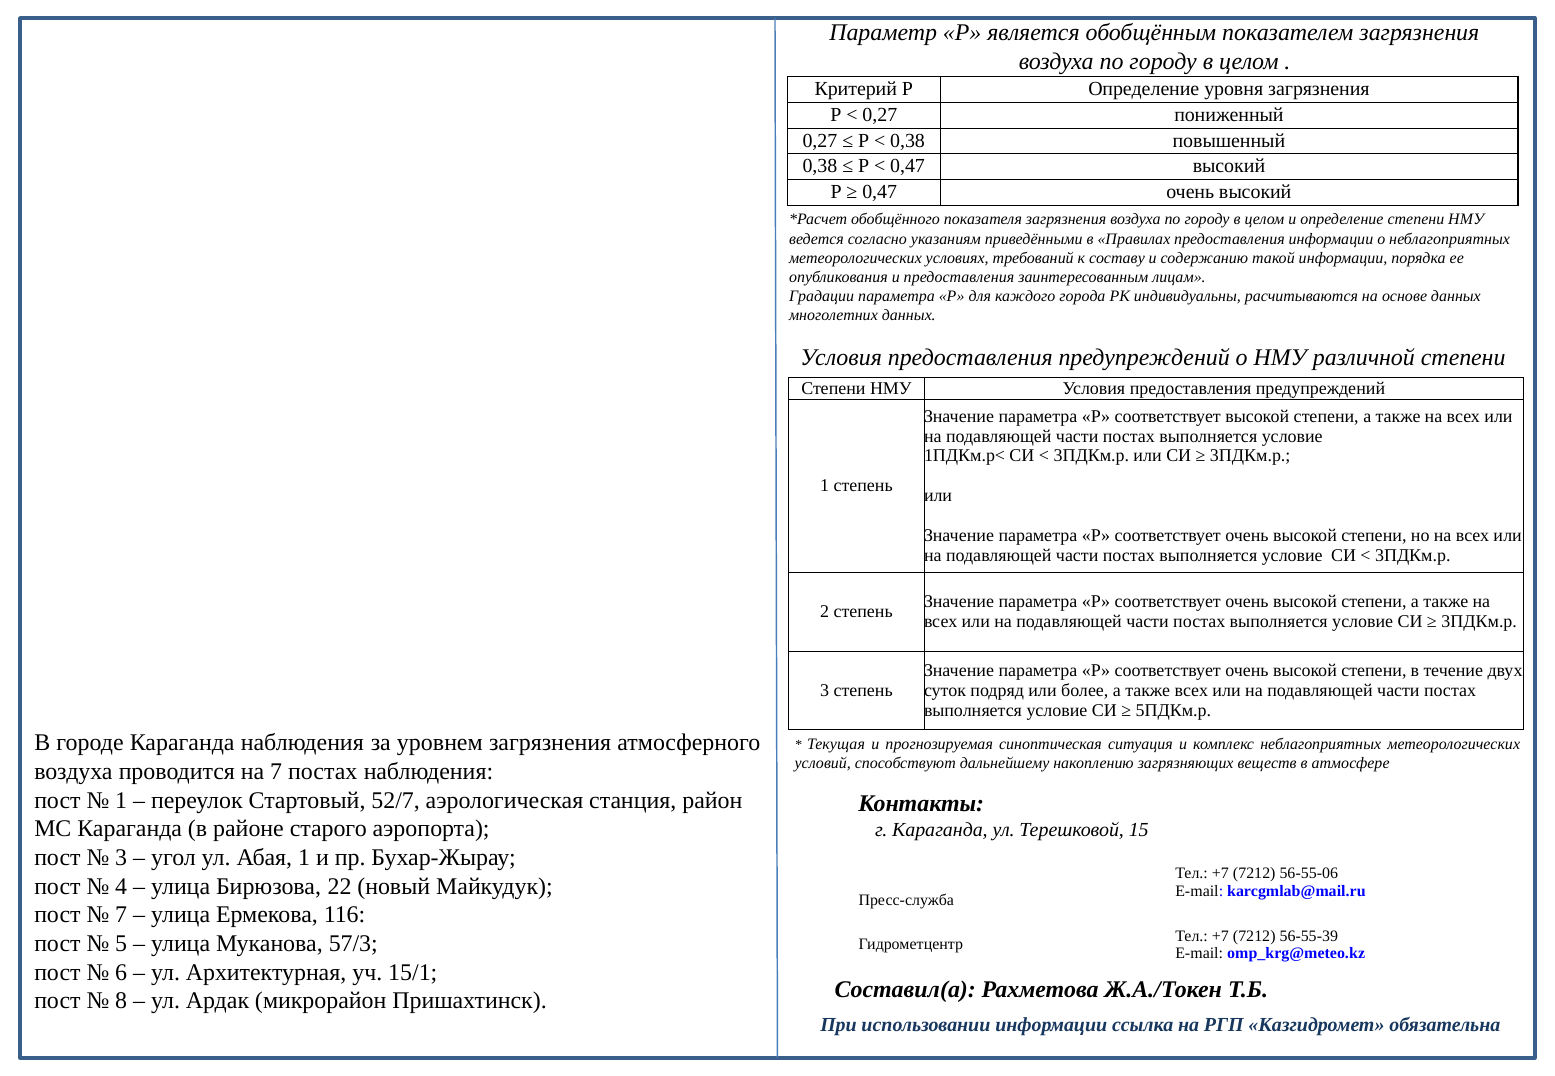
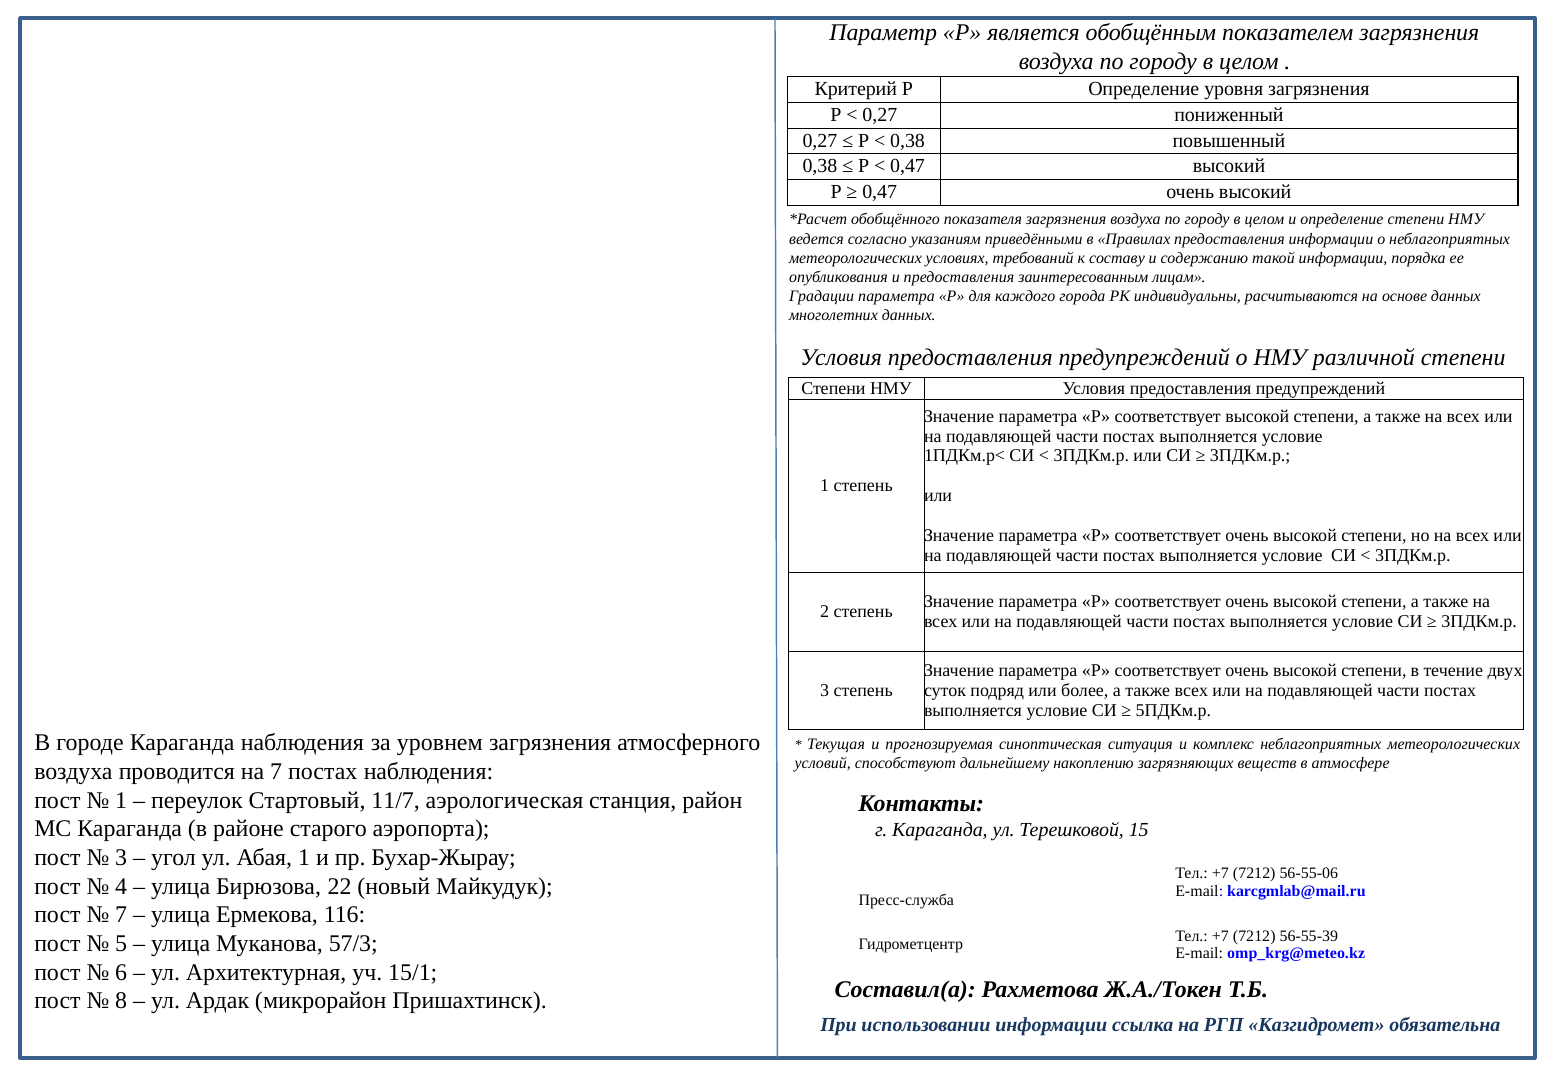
52/7: 52/7 -> 11/7 (396, 801)
